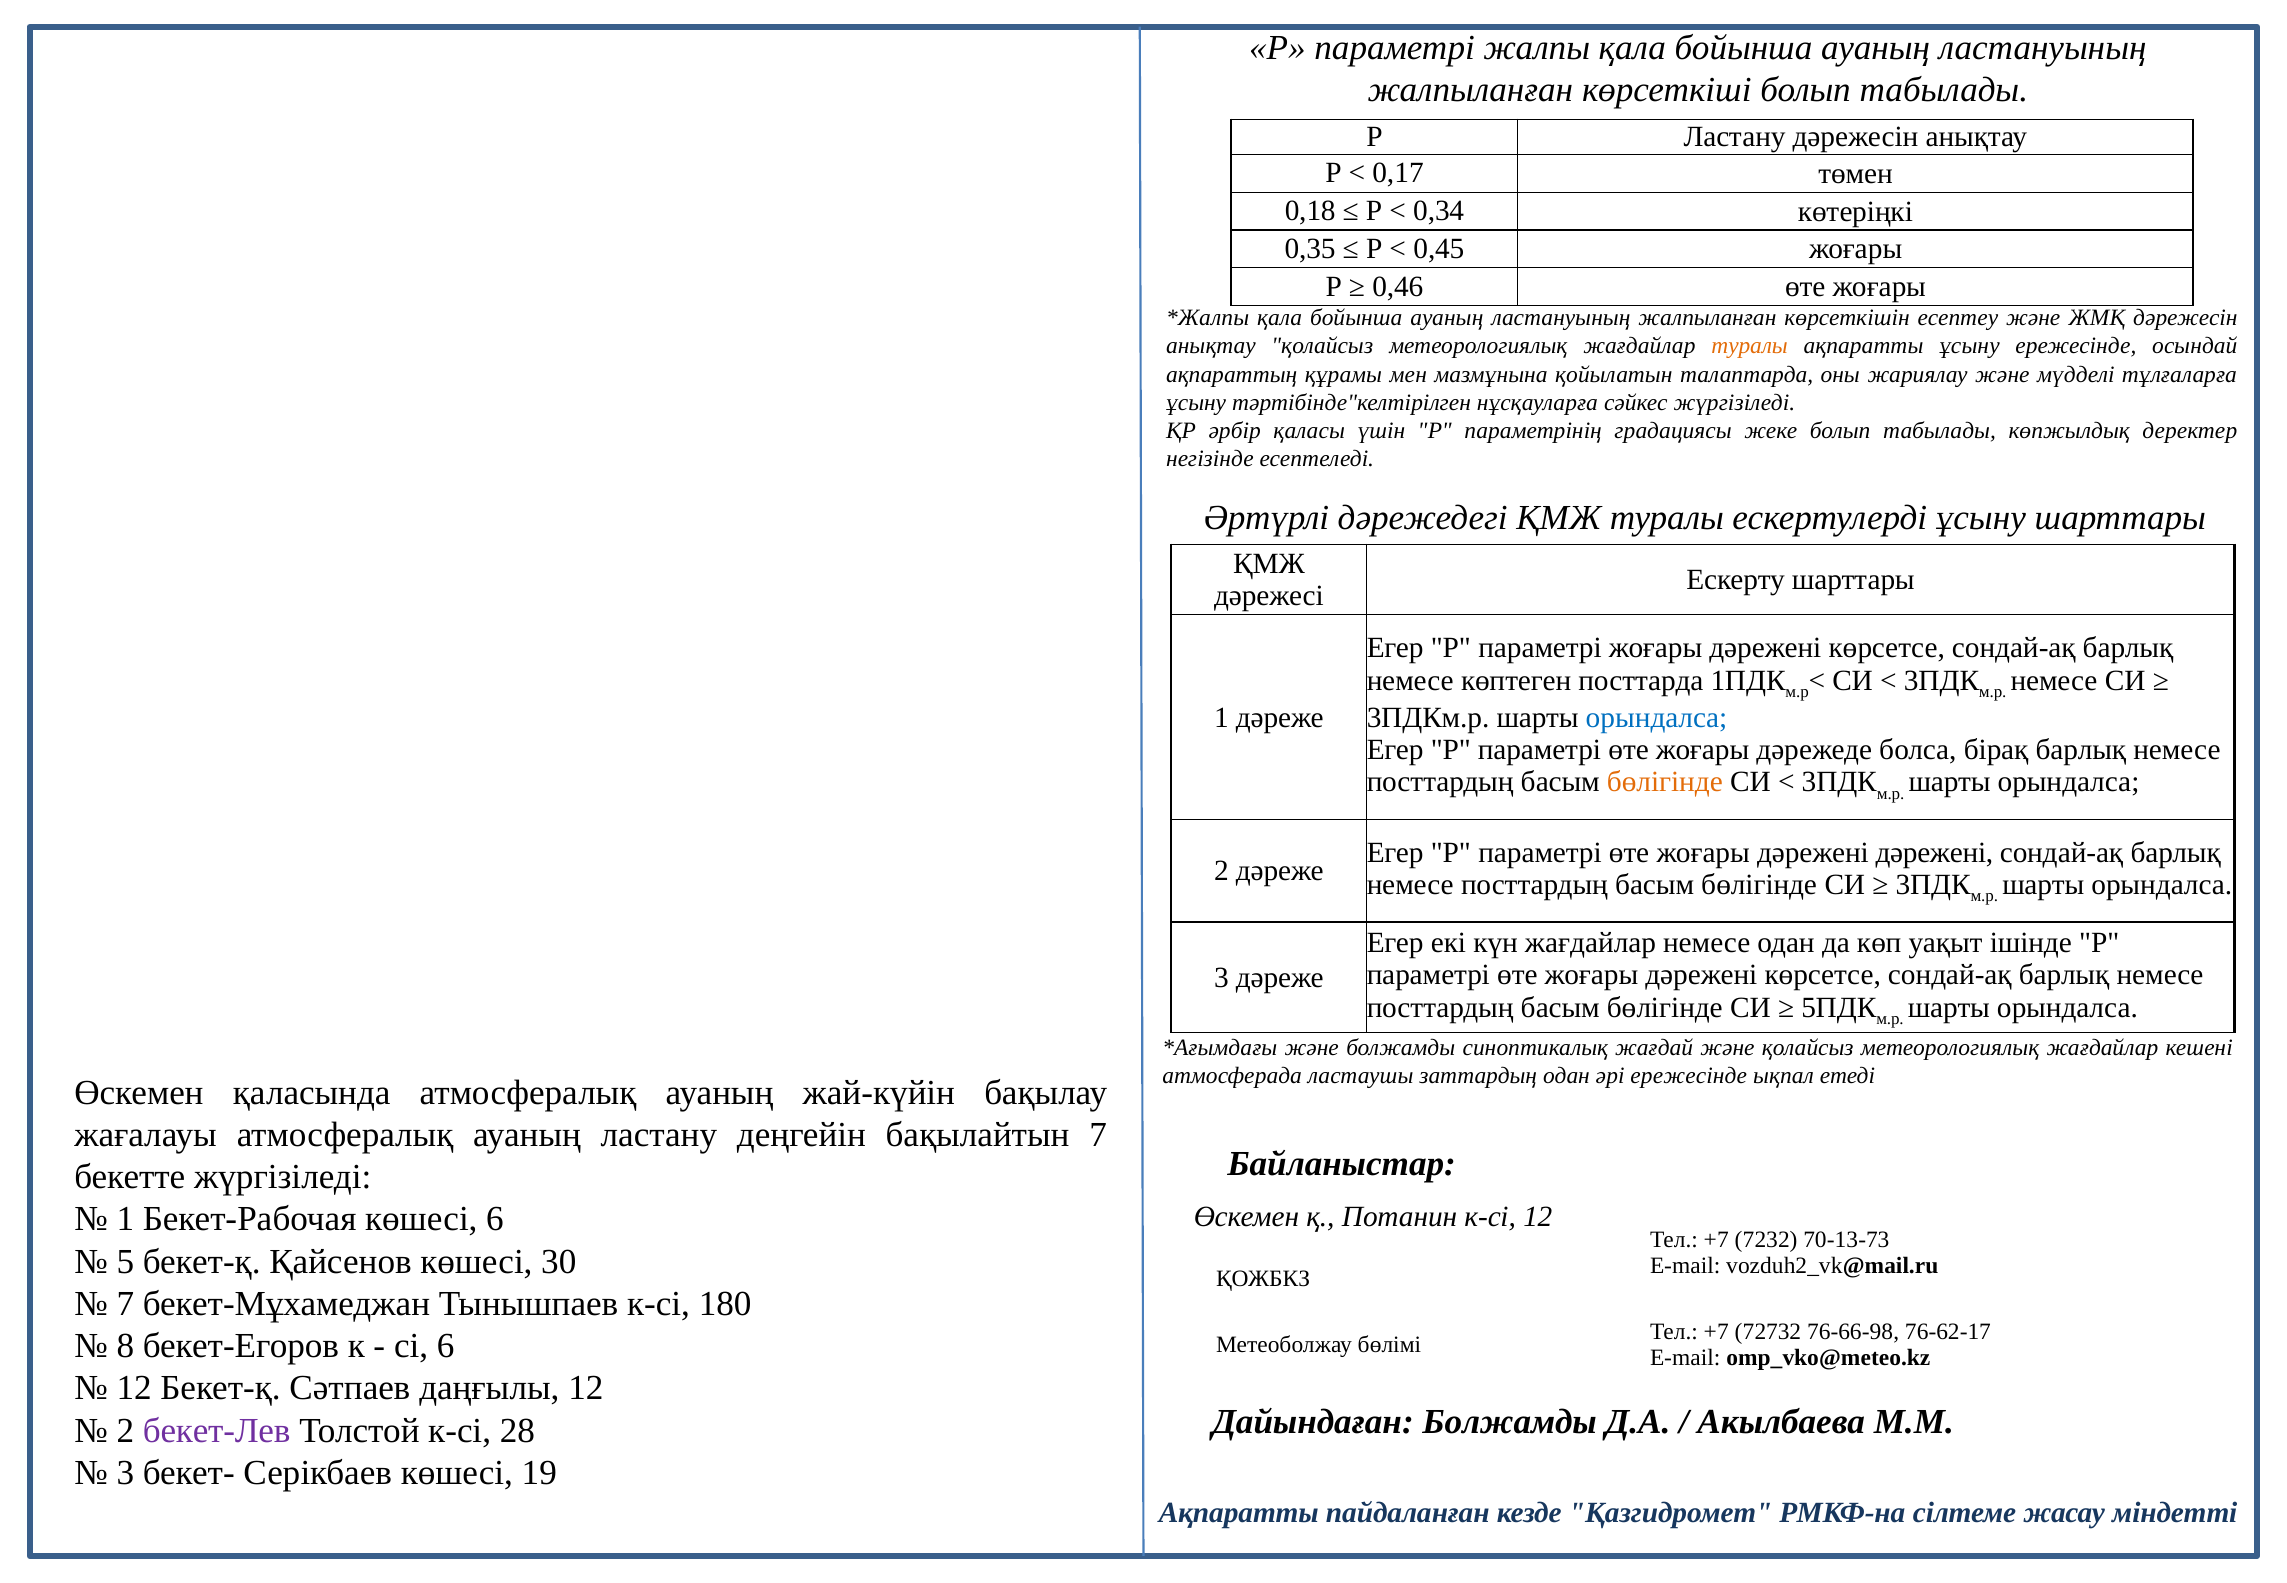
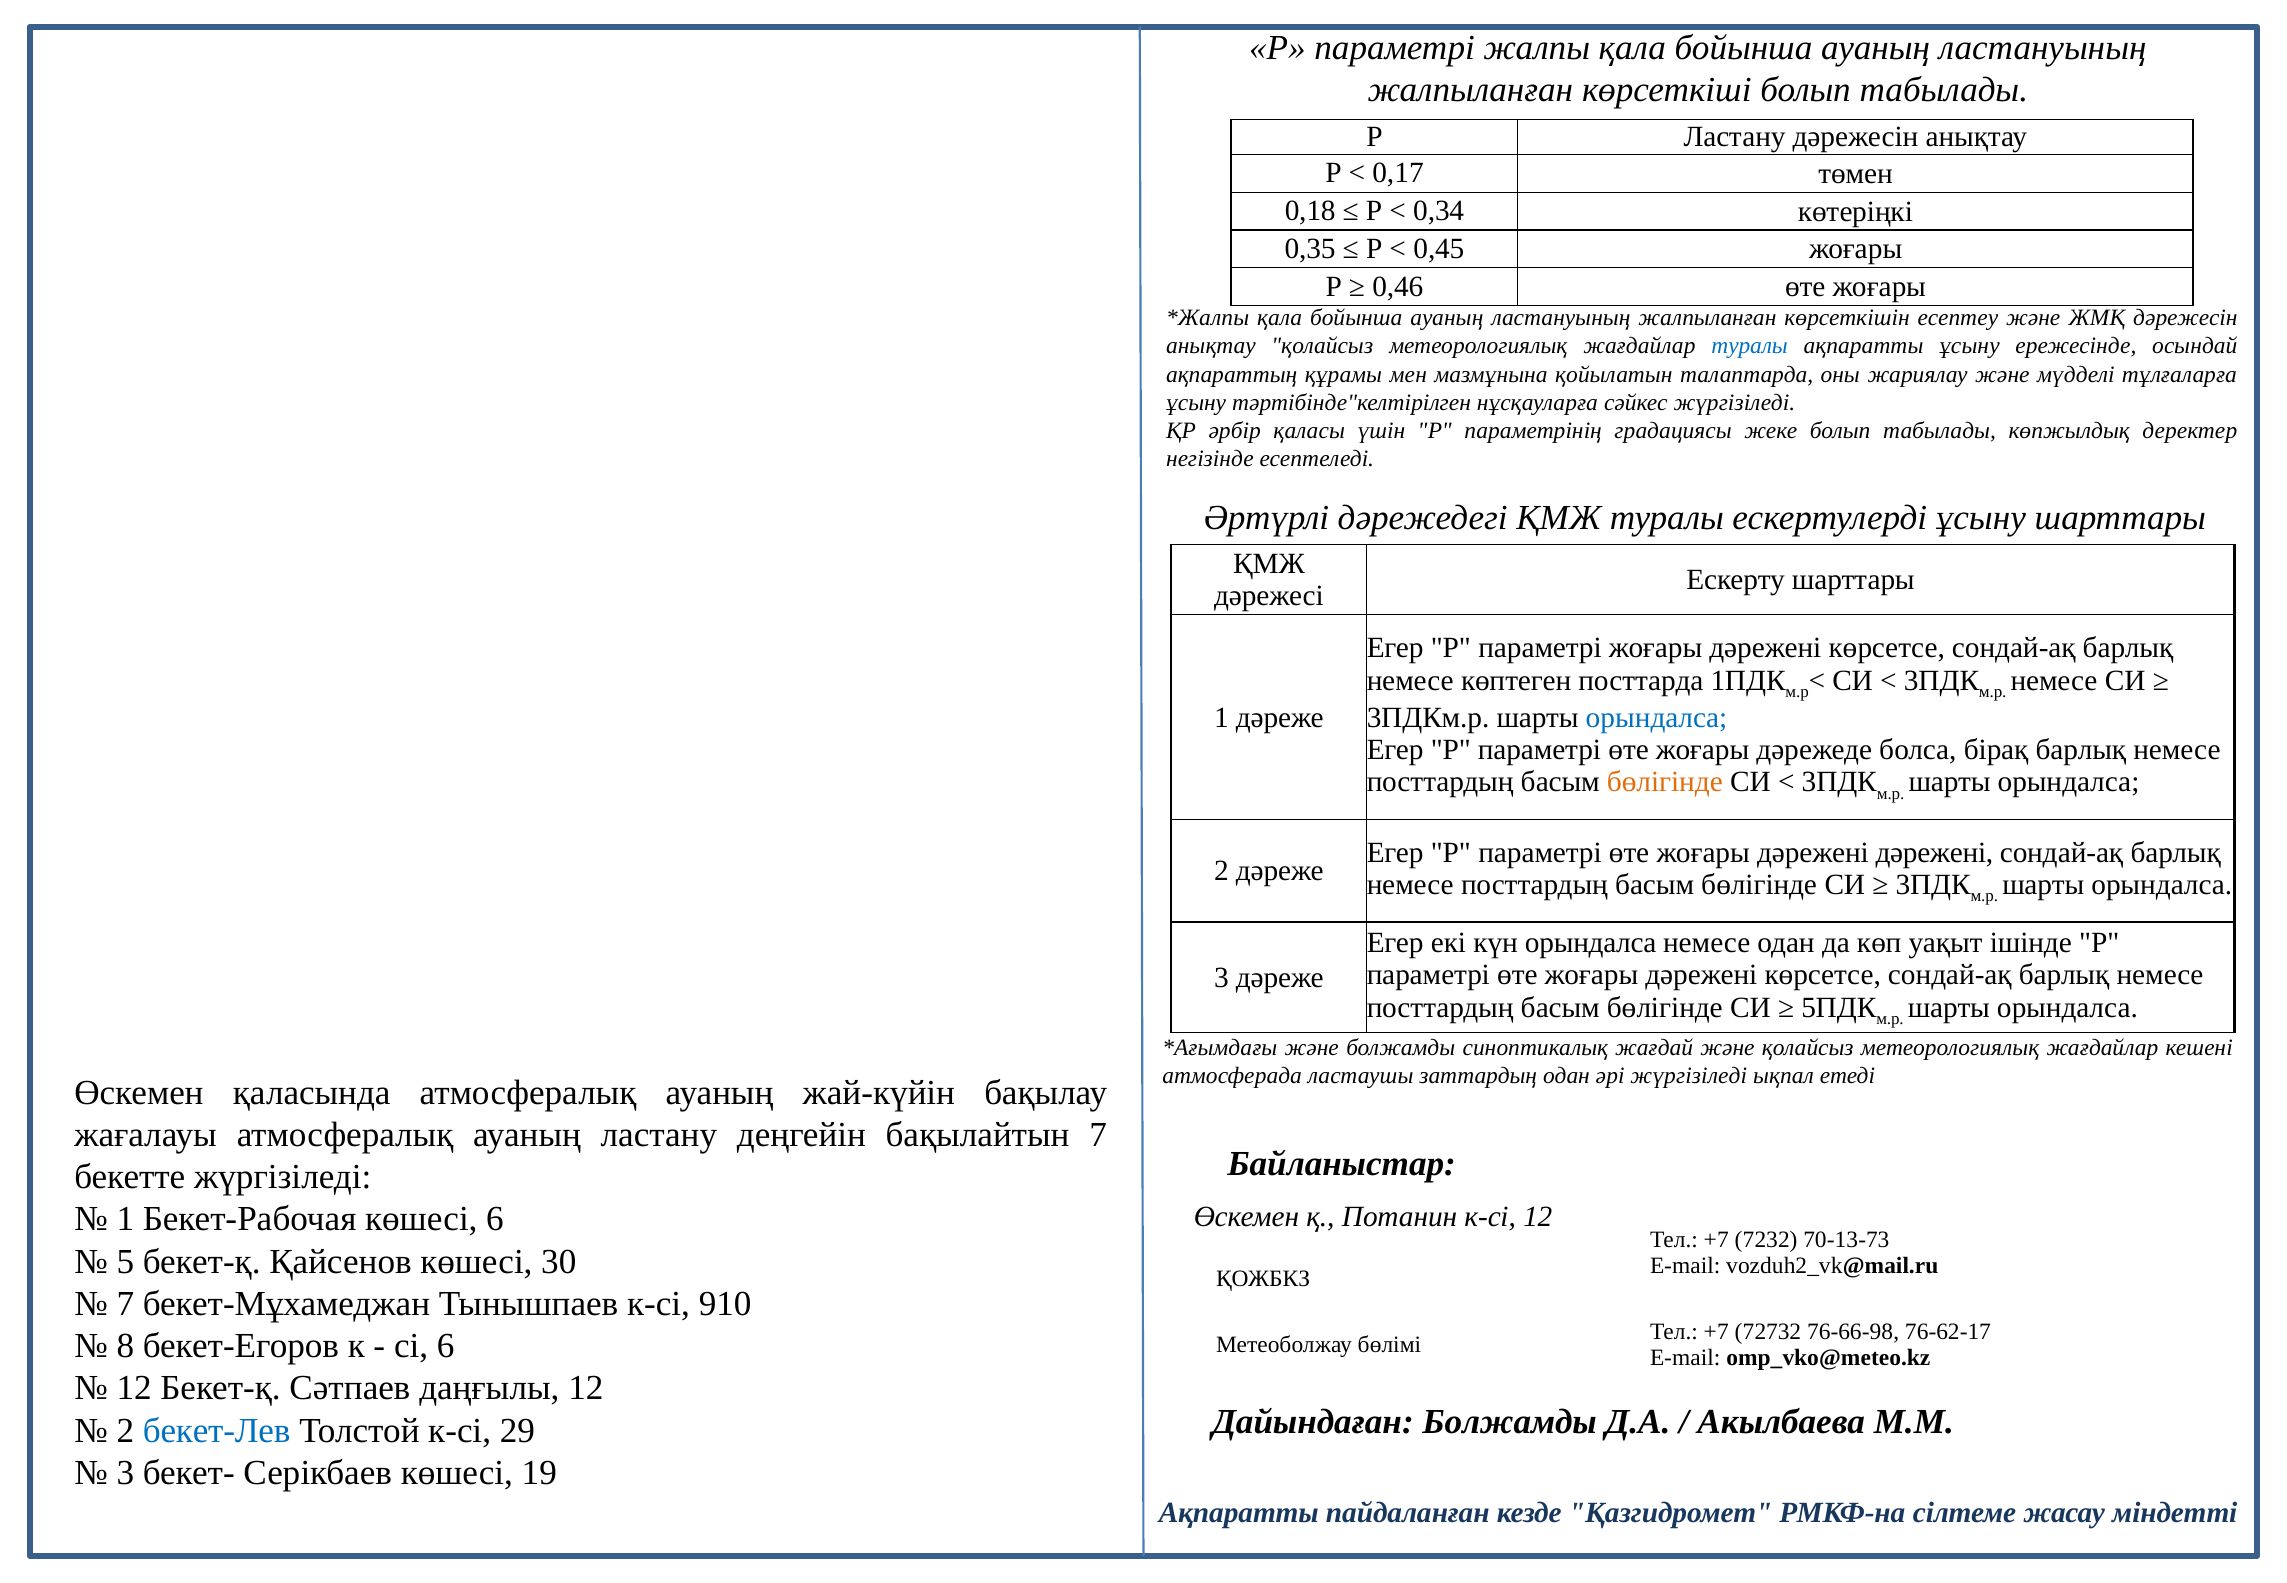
туралы colour: orange -> blue (1750, 346)
күн жағдайлар: жағдайлар -> орындалса (1591, 943)
әрі ережесінде: ережесінде -> жүргізіледі (1689, 1076)
180: 180 -> 910 (725, 1304)
бекет-Лев colour: purple -> blue (217, 1431)
28: 28 -> 29 (517, 1431)
